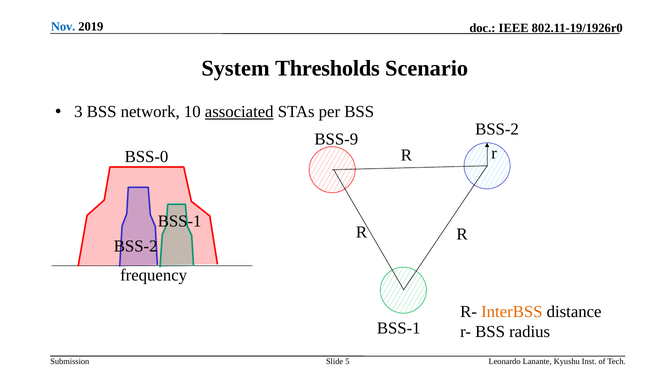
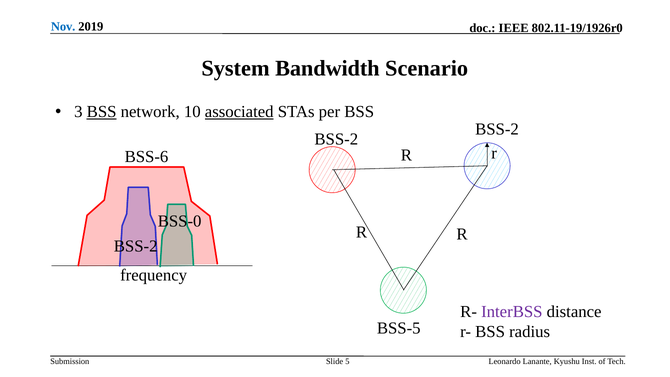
Thresholds: Thresholds -> Bandwidth (327, 68)
BSS underline: none -> present (102, 112)
BSS-9: BSS-9 -> BSS-2 (336, 139)
BSS-0: BSS-0 -> BSS-6 (146, 157)
BSS-1: BSS-1 -> BSS-0 (180, 221)
InterBSS colour: orange -> purple (512, 311)
BSS-1: BSS-1 -> BSS-5 (399, 328)
